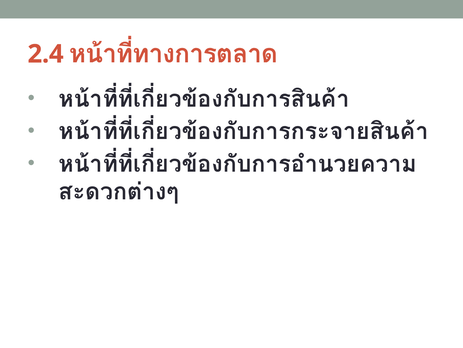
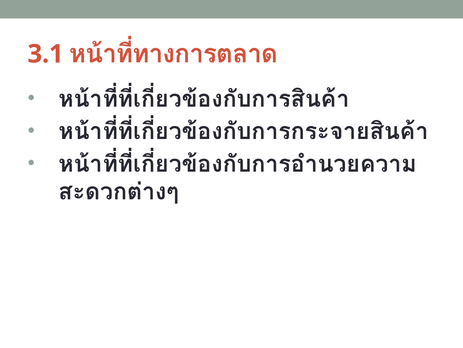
2.4: 2.4 -> 3.1 (46, 54)
